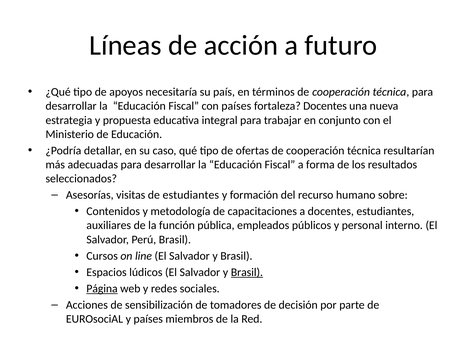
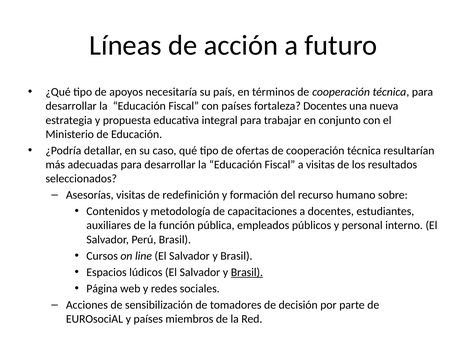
a forma: forma -> visitas (320, 164)
de estudiantes: estudiantes -> redefinición (191, 195)
Página underline: present -> none (102, 288)
